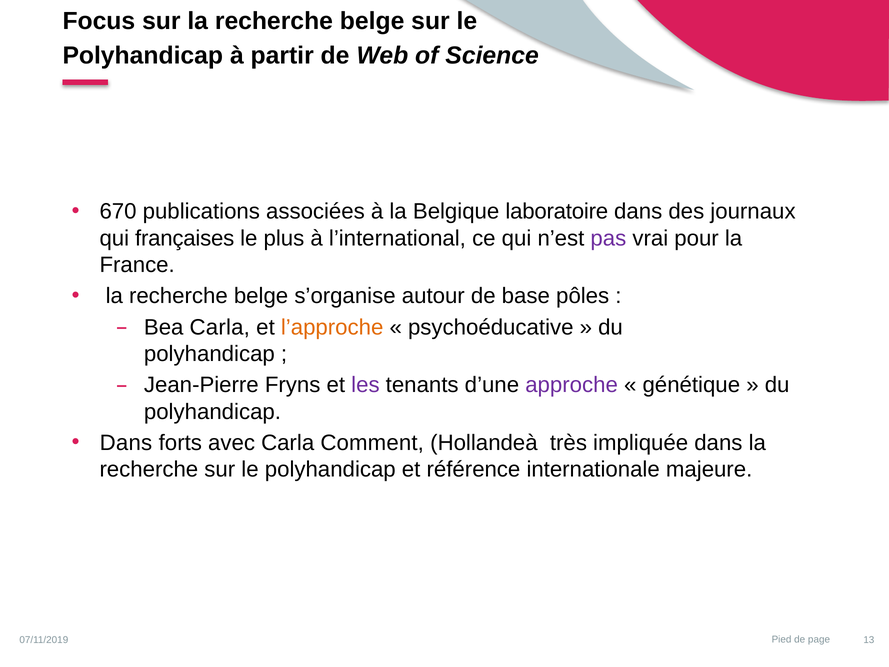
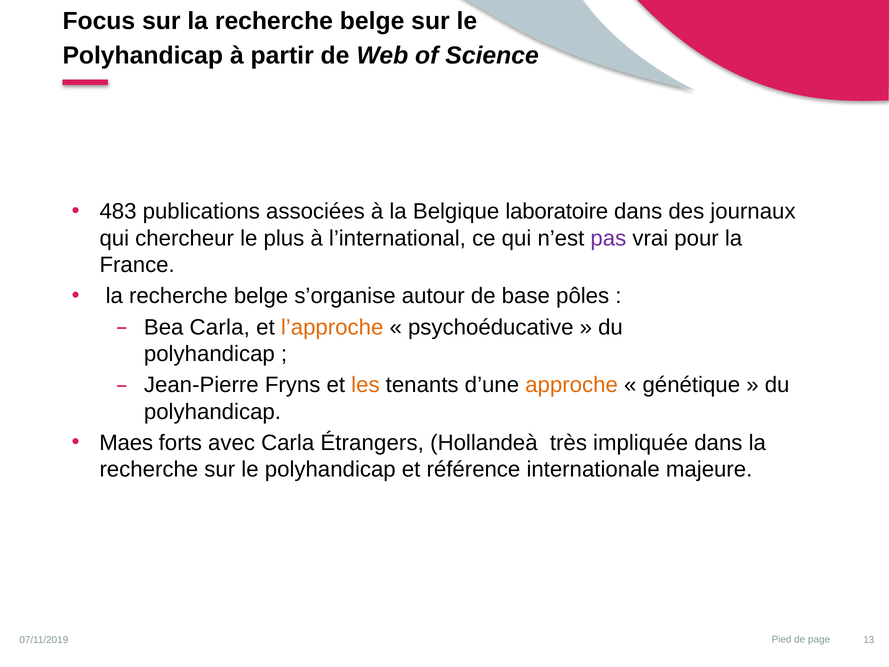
670: 670 -> 483 (118, 212)
françaises: françaises -> chercheur (185, 238)
les colour: purple -> orange (365, 385)
approche colour: purple -> orange (572, 385)
Dans: Dans -> Maes (126, 443)
Comment: Comment -> Étrangers (372, 443)
